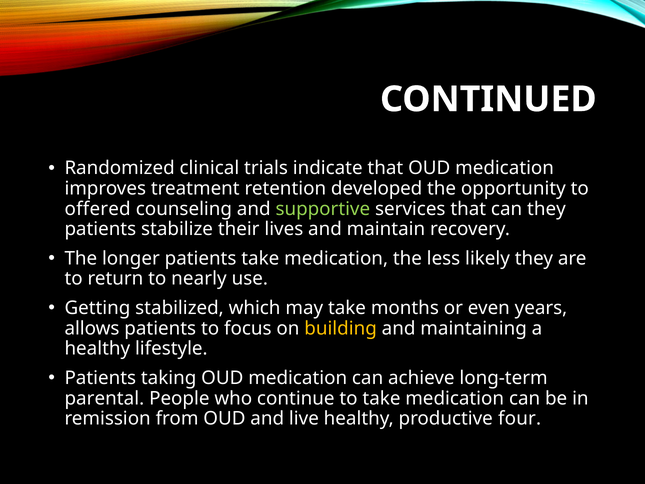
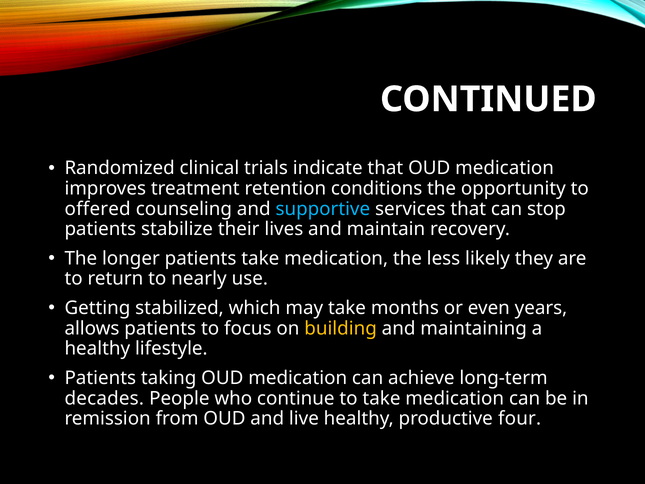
developed: developed -> conditions (377, 188)
supportive colour: light green -> light blue (323, 209)
can they: they -> stop (546, 209)
parental: parental -> decades (104, 398)
